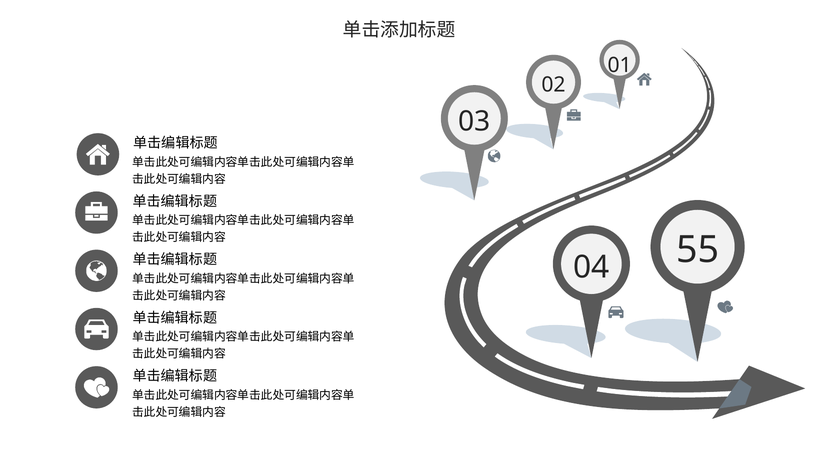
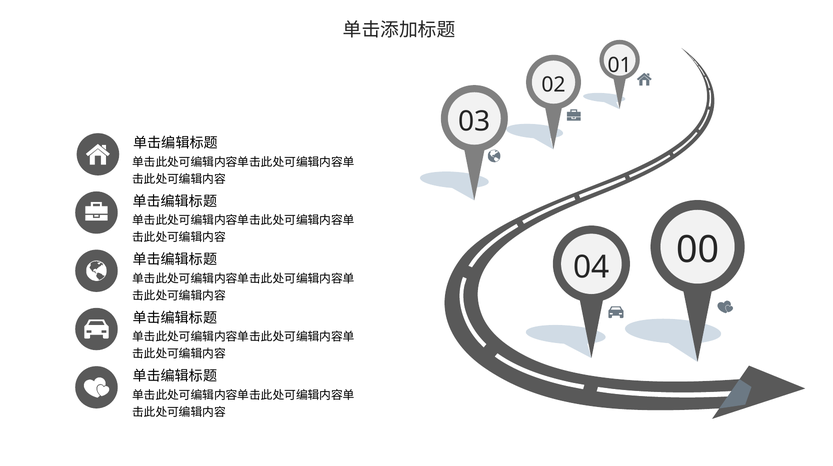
55: 55 -> 00 (698, 250)
